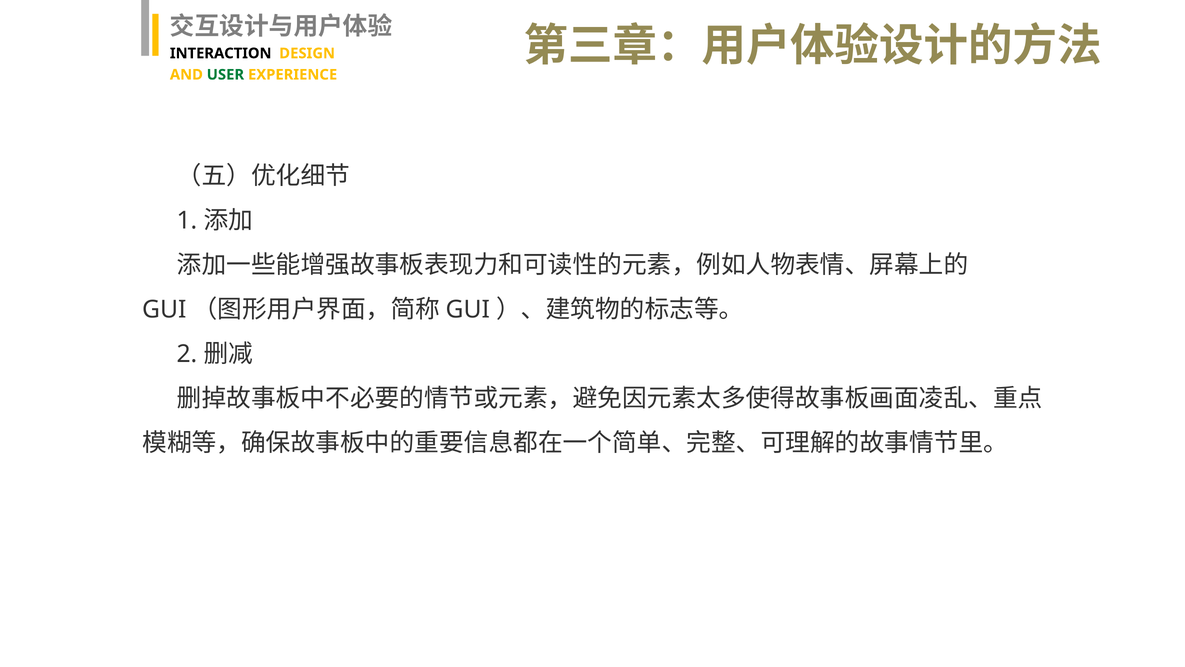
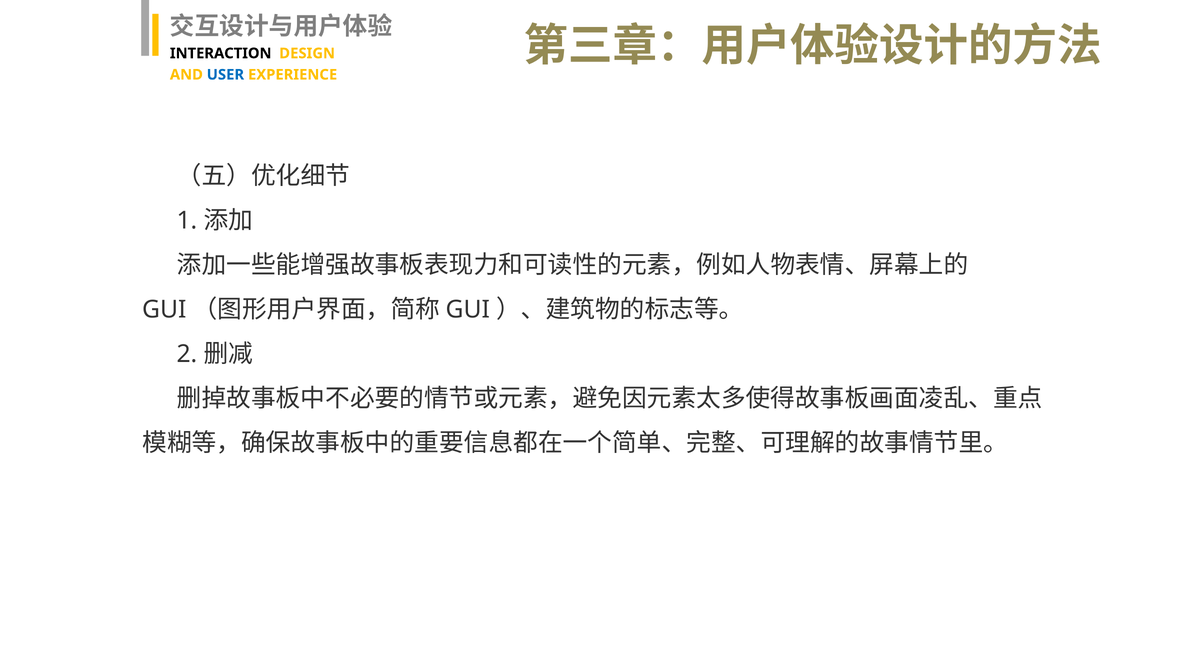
USER colour: green -> blue (225, 75)
